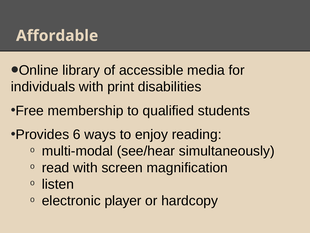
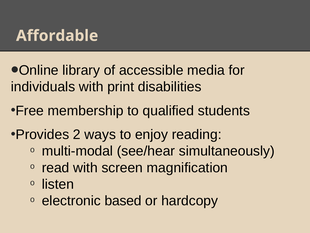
6: 6 -> 2 (77, 134)
player: player -> based (123, 200)
